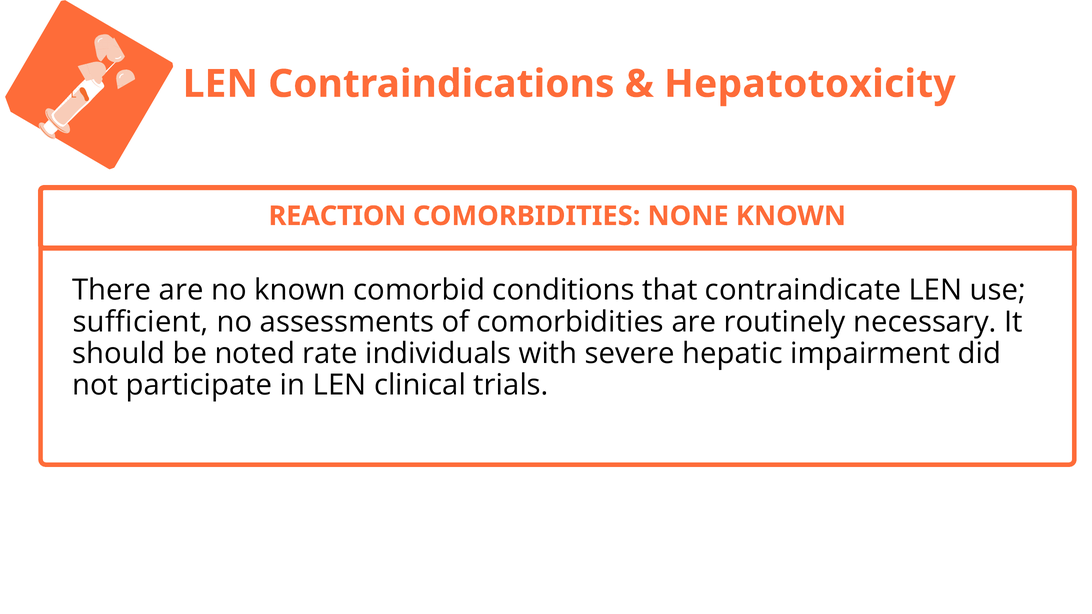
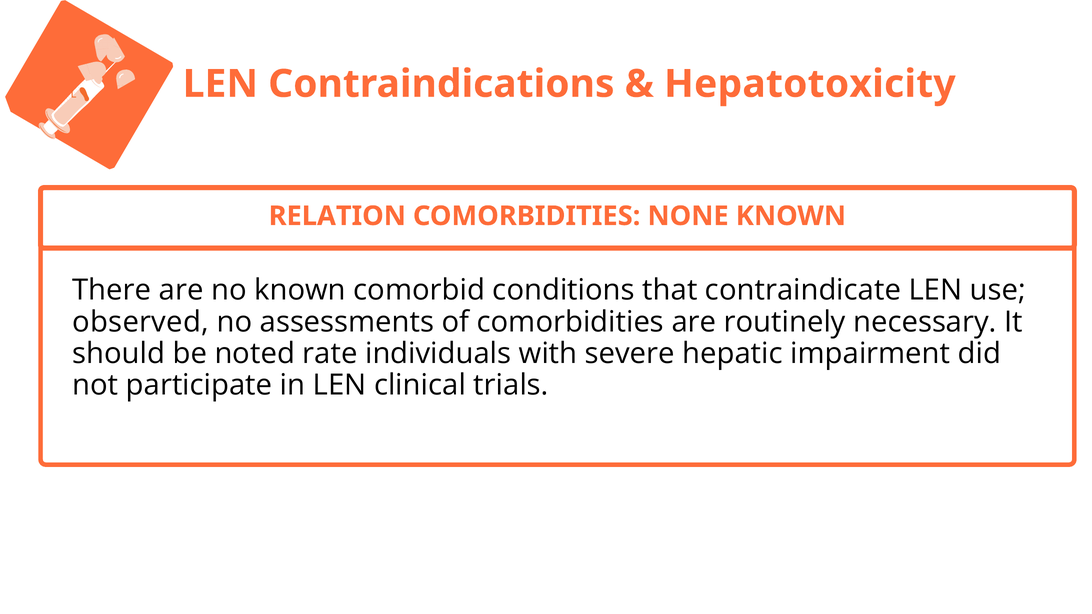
REACTION: REACTION -> RELATION (337, 216)
sufficient: sufficient -> observed (141, 322)
